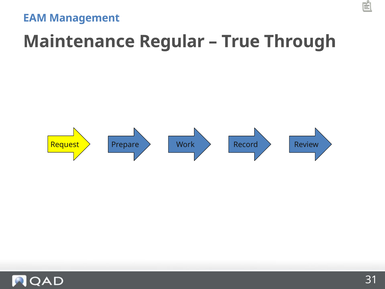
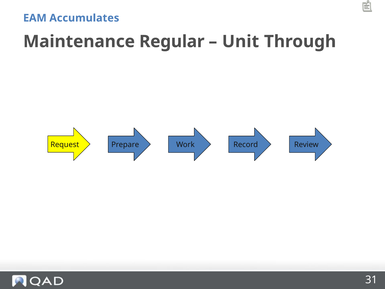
Management: Management -> Accumulates (84, 18)
True: True -> Unit (241, 41)
